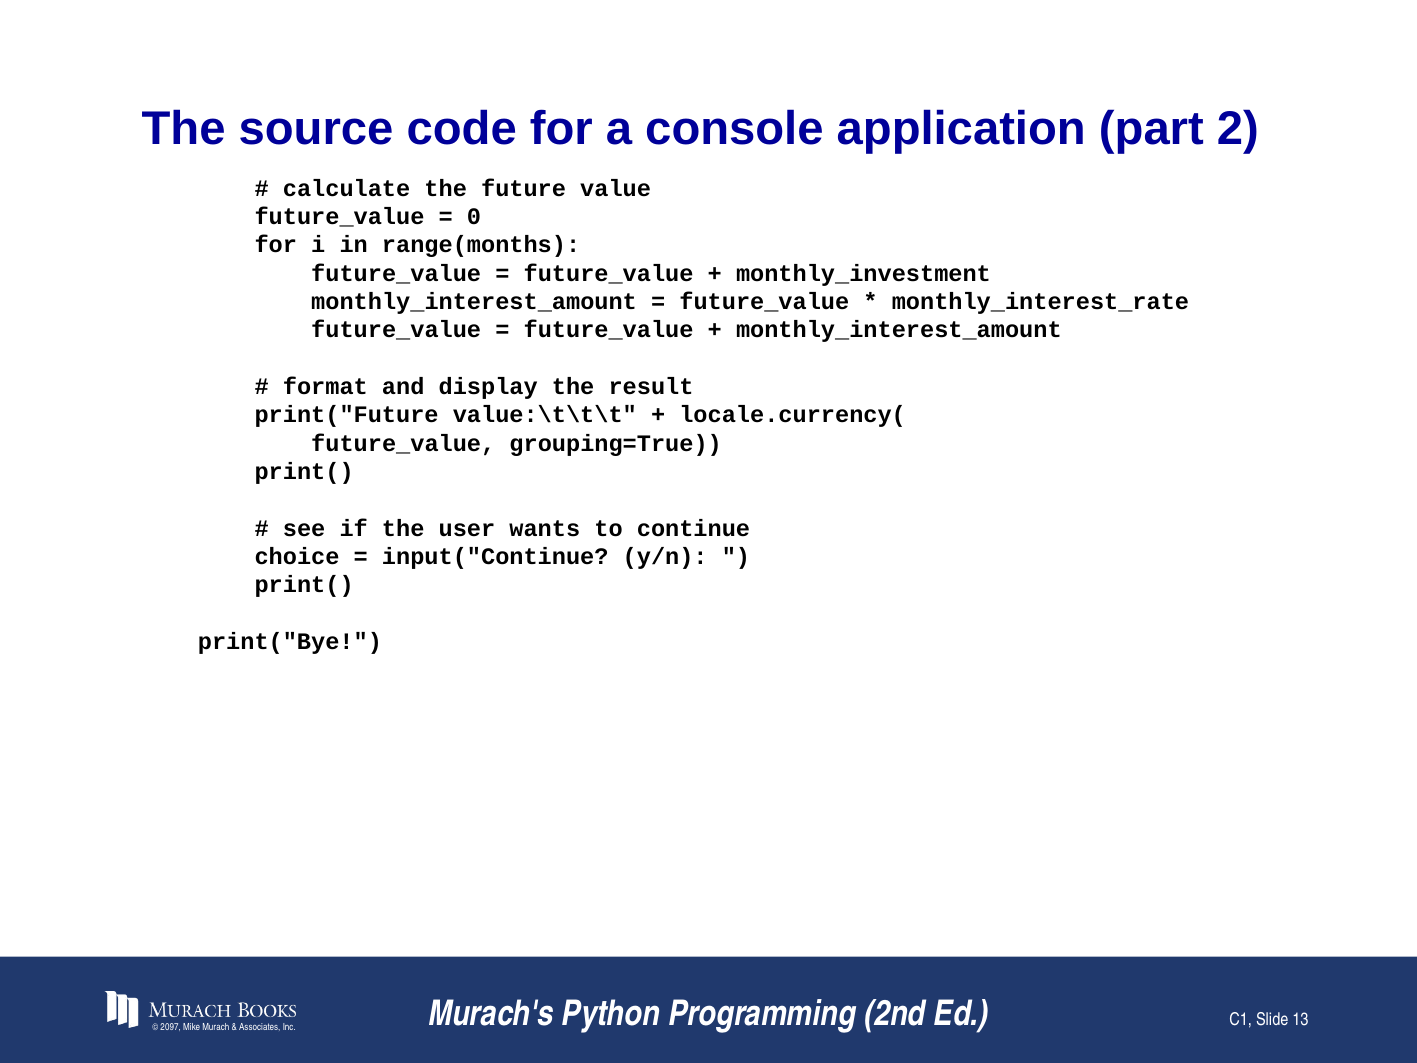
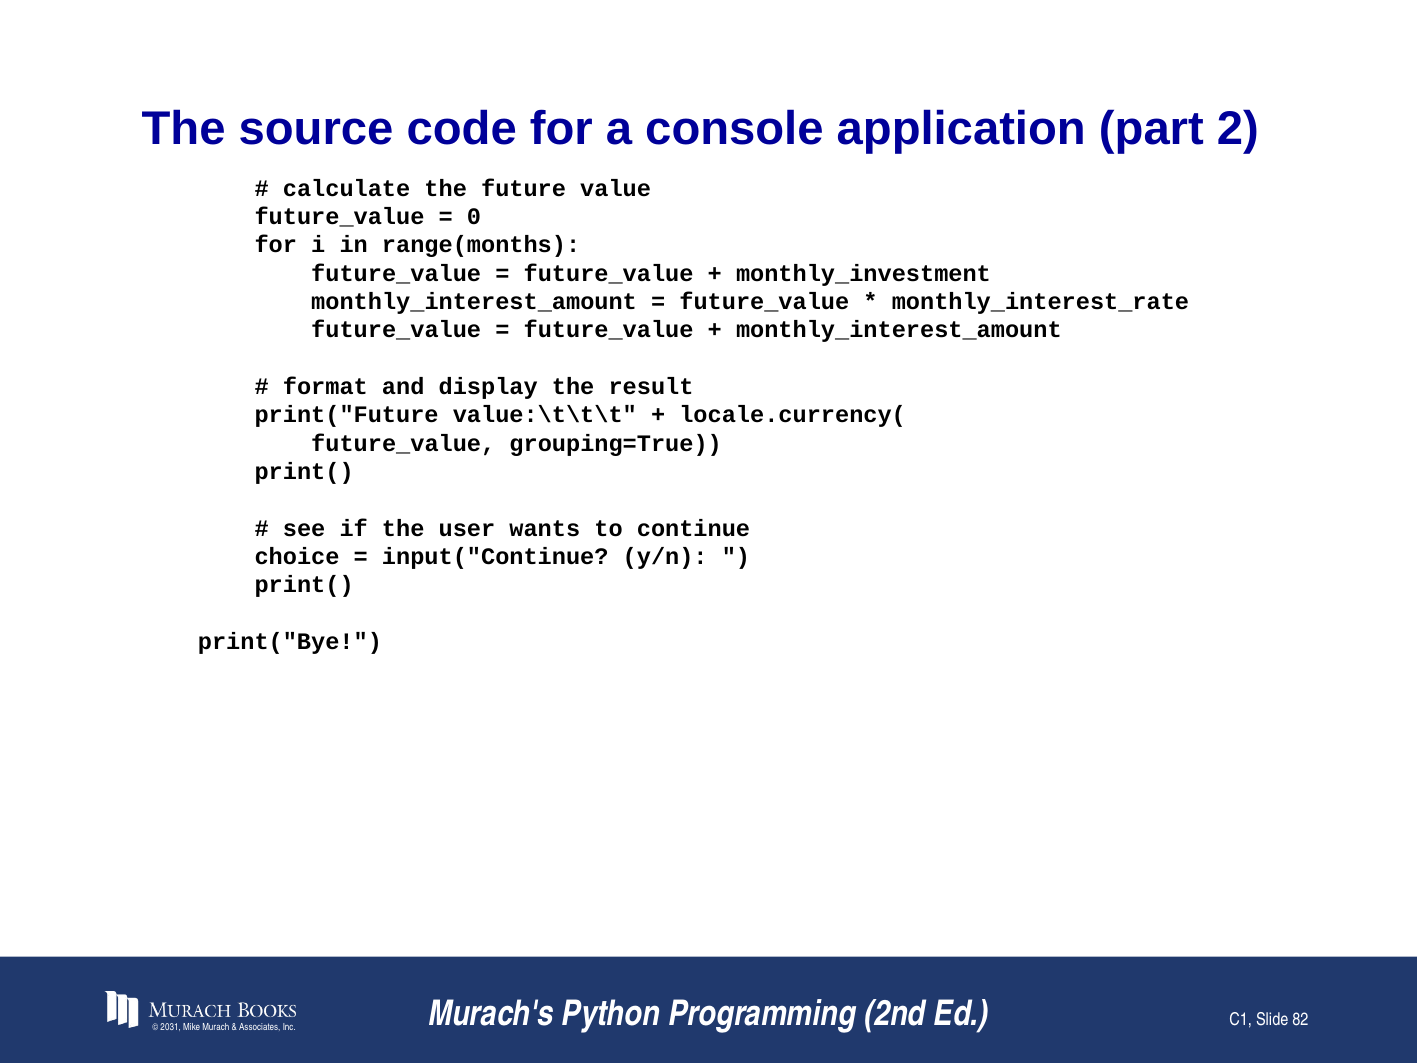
2097: 2097 -> 2031 (171, 1027)
13: 13 -> 82 (1300, 1020)
